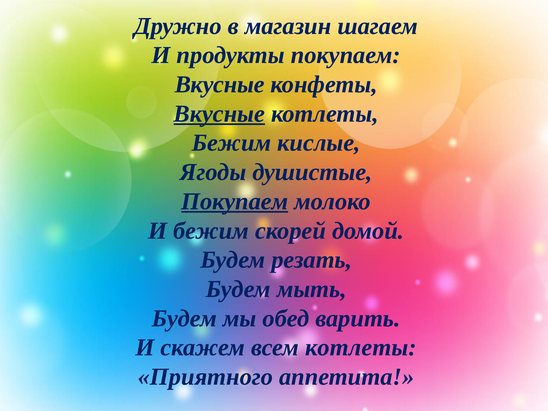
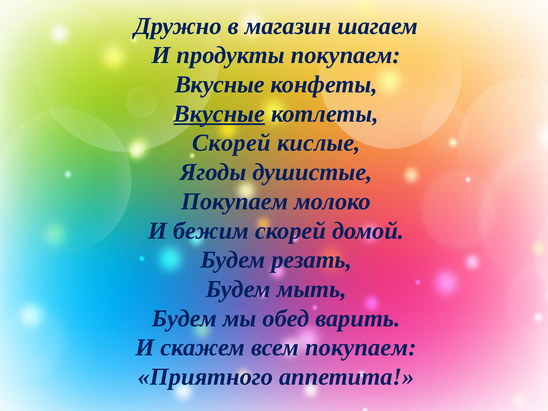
Бежим: Бежим -> Скорей (231, 143)
Покупаем underline: present -> none (235, 201)
всем котлеты: котлеты -> покупаем (361, 348)
